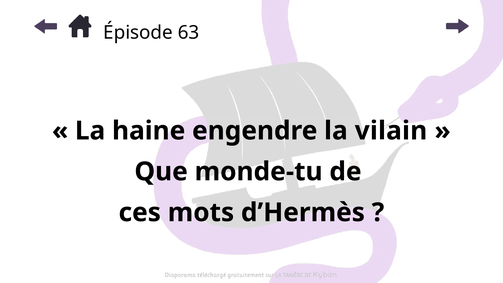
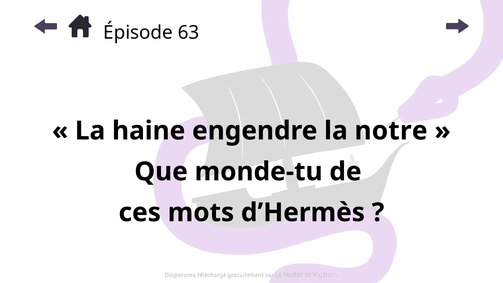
vilain: vilain -> notre (391, 131)
